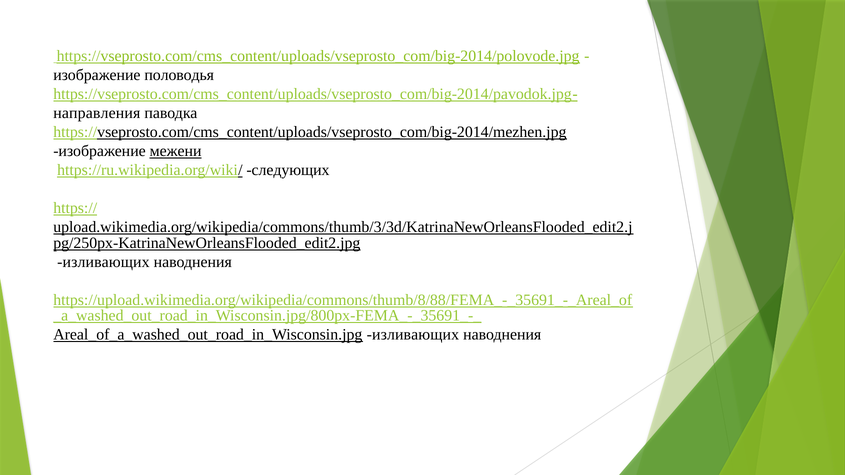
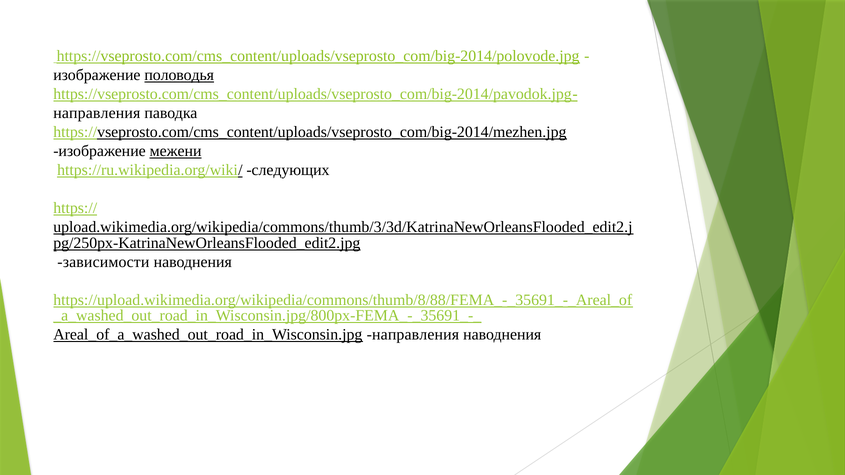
половодья underline: none -> present (179, 75)
изливающих: изливающих -> зависимости (103, 262)
изливающих: изливающих -> направления (413, 335)
